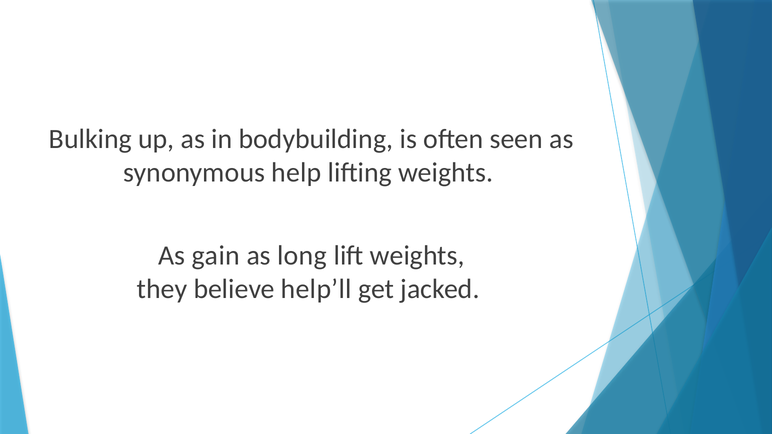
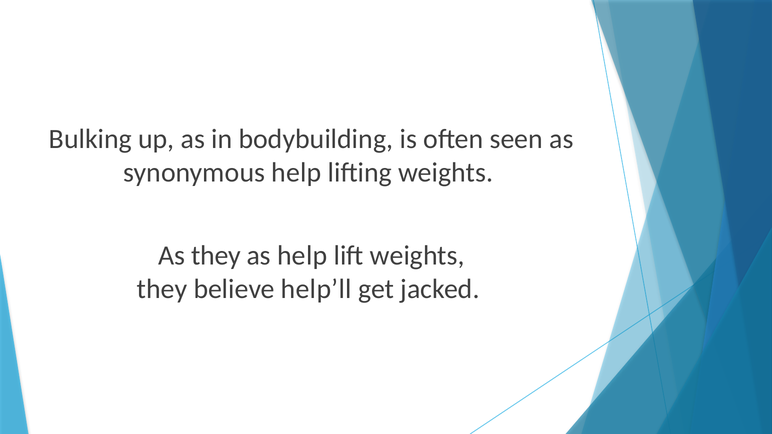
As gain: gain -> they (216, 256)
as long: long -> help (302, 256)
